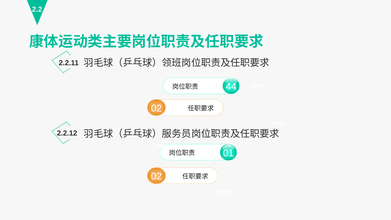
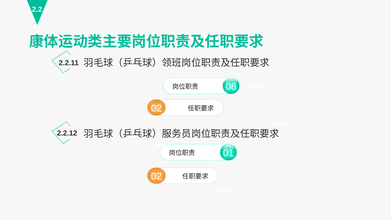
44: 44 -> 08 (231, 87)
